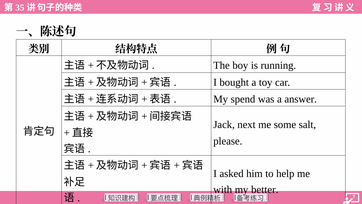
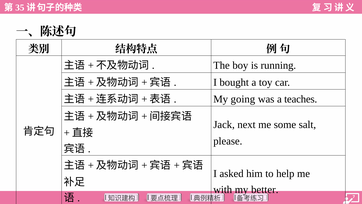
spend: spend -> going (243, 99)
answer: answer -> teaches (301, 99)
